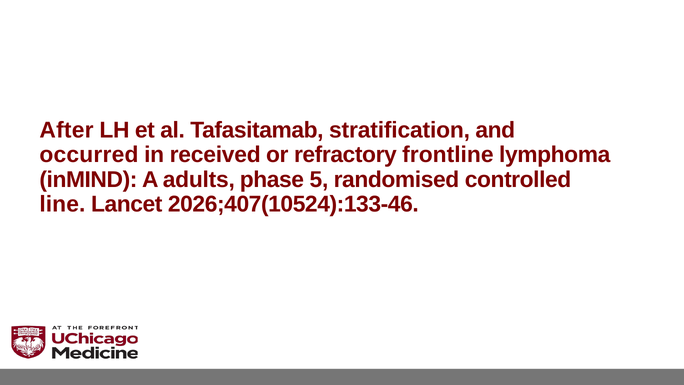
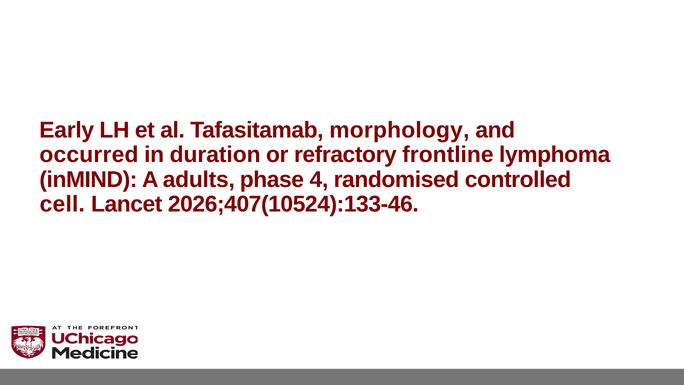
After: After -> Early (67, 130)
stratification: stratification -> morphology (399, 130)
received: received -> duration (215, 155)
5: 5 -> 4 (319, 179)
line: line -> cell (62, 204)
